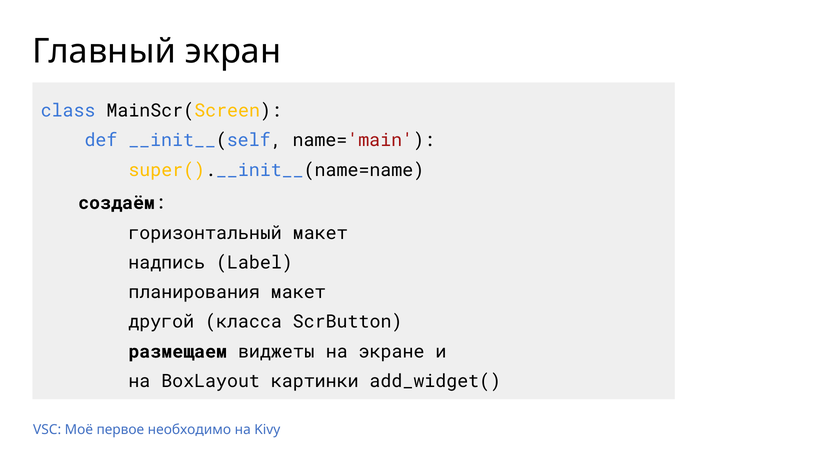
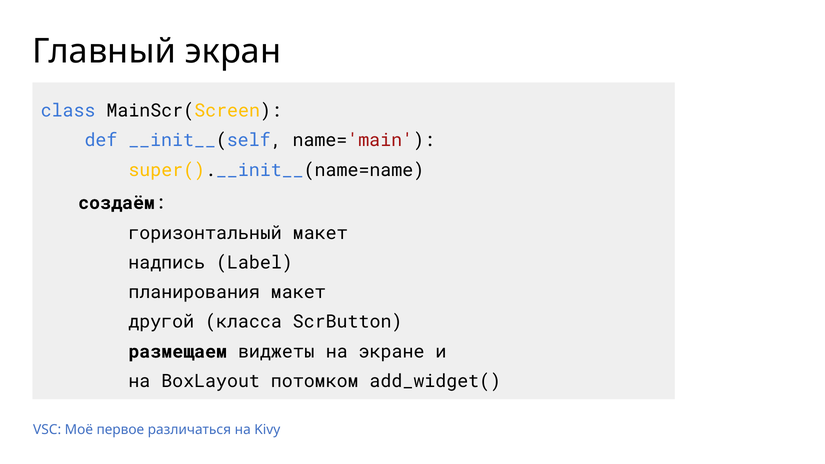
картинки: картинки -> потомком (315, 381)
необходимо: необходимо -> различаться (189, 430)
